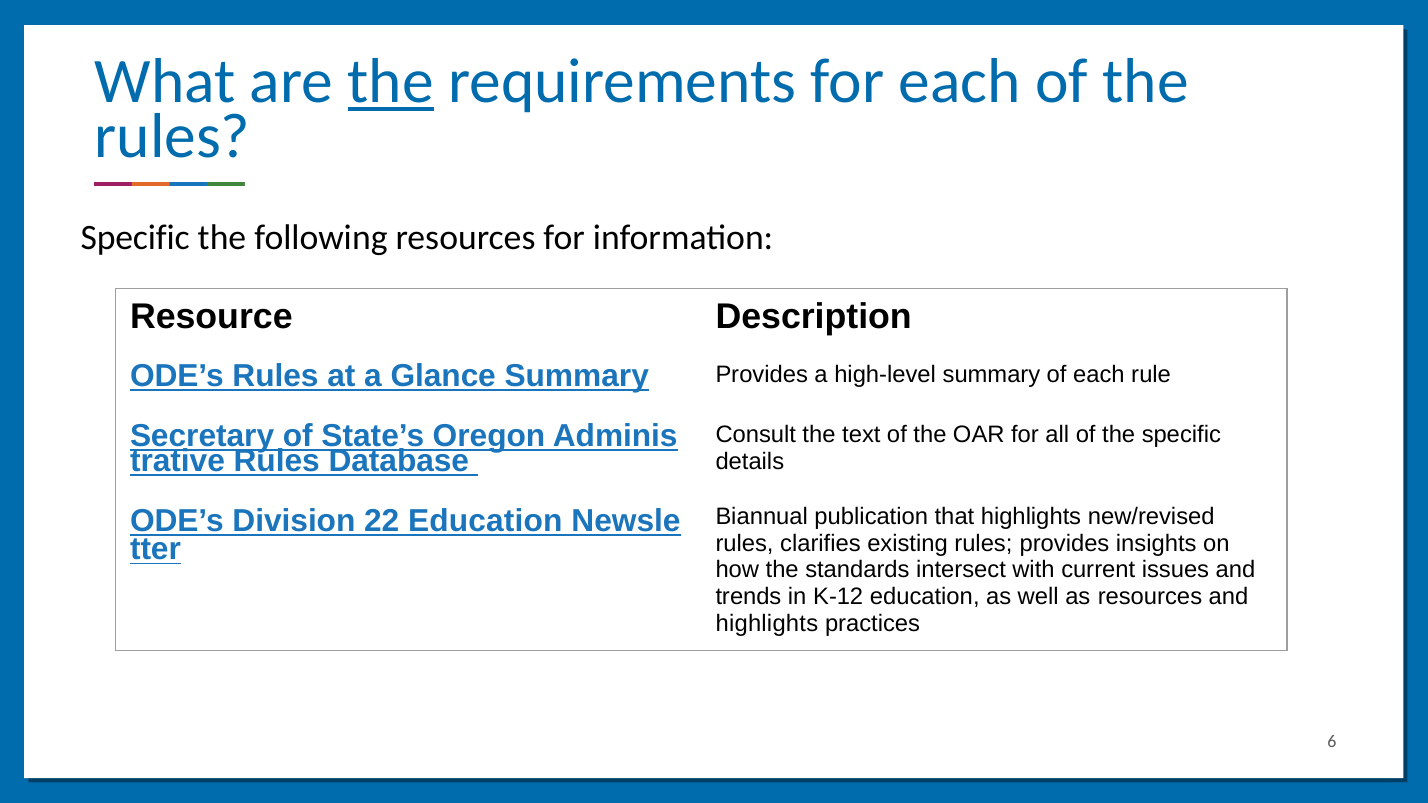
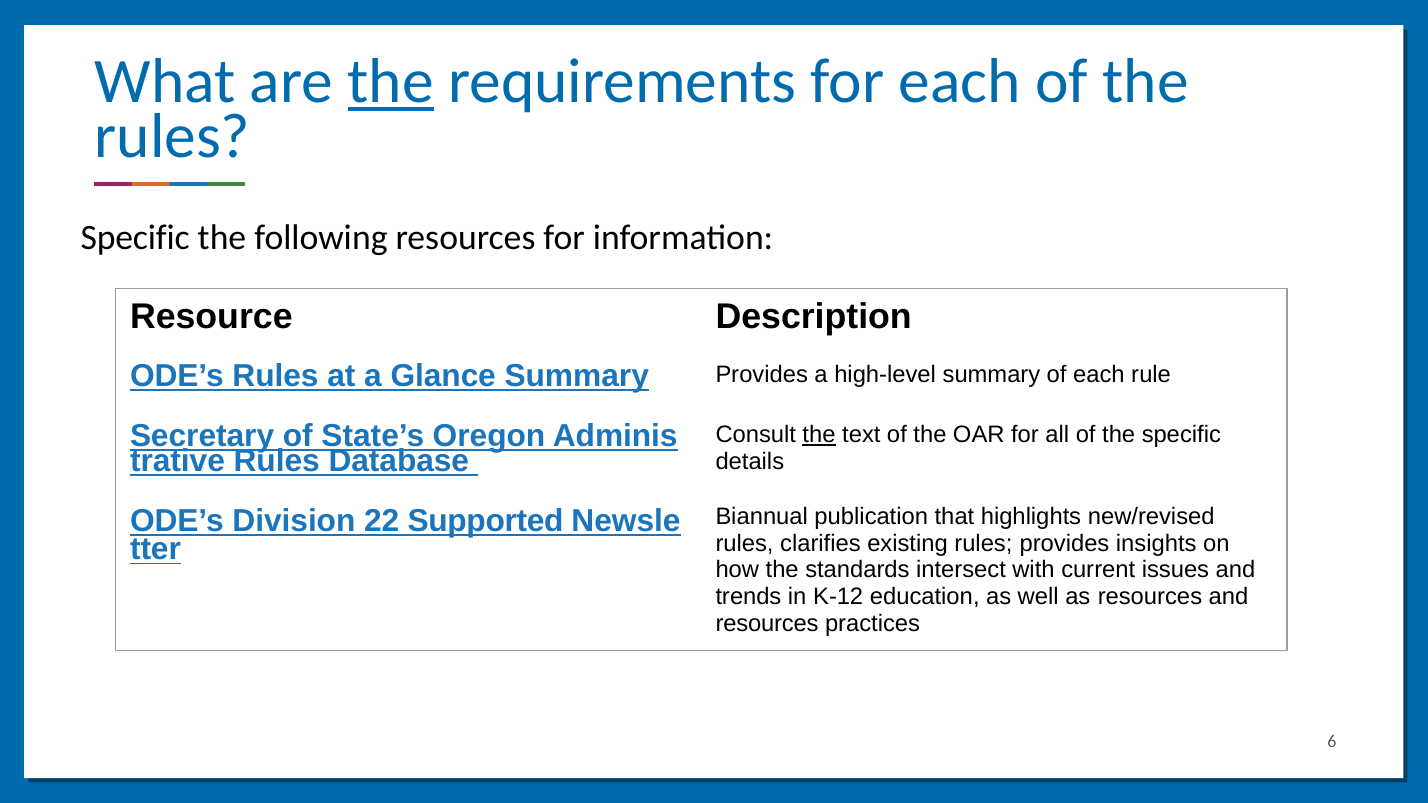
the underline: none -> present (819, 435)
22 Education: Education -> Supported (486, 521)
highlights: highlights -> resources (767, 623)
